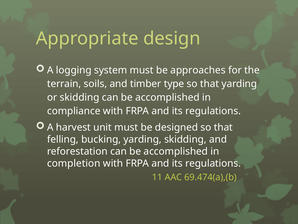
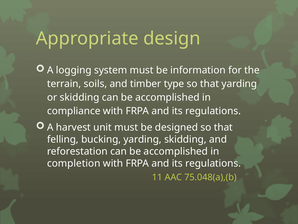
approaches: approaches -> information (198, 70)
69.474(a),(b: 69.474(a),(b -> 75.048(a),(b (210, 177)
